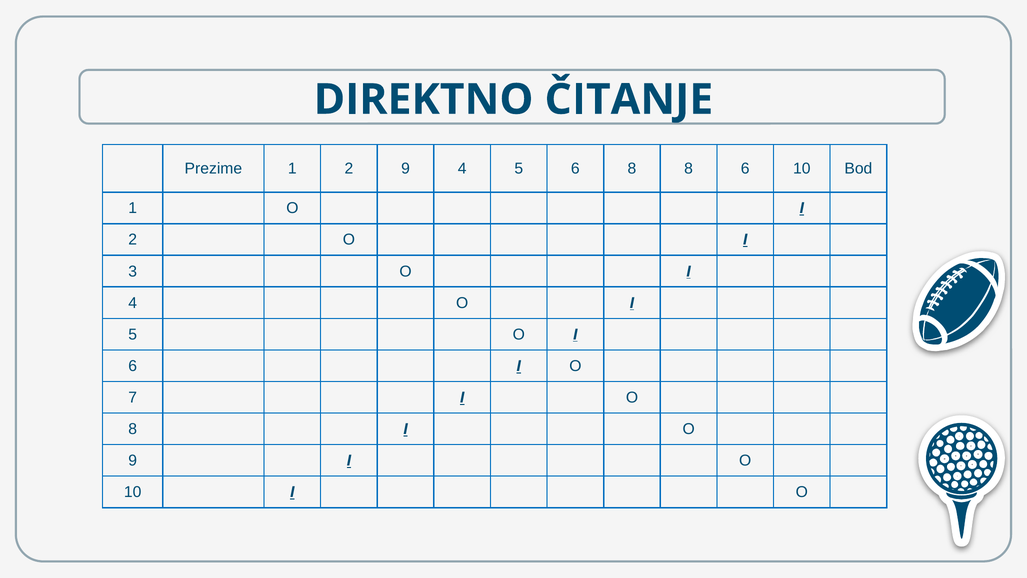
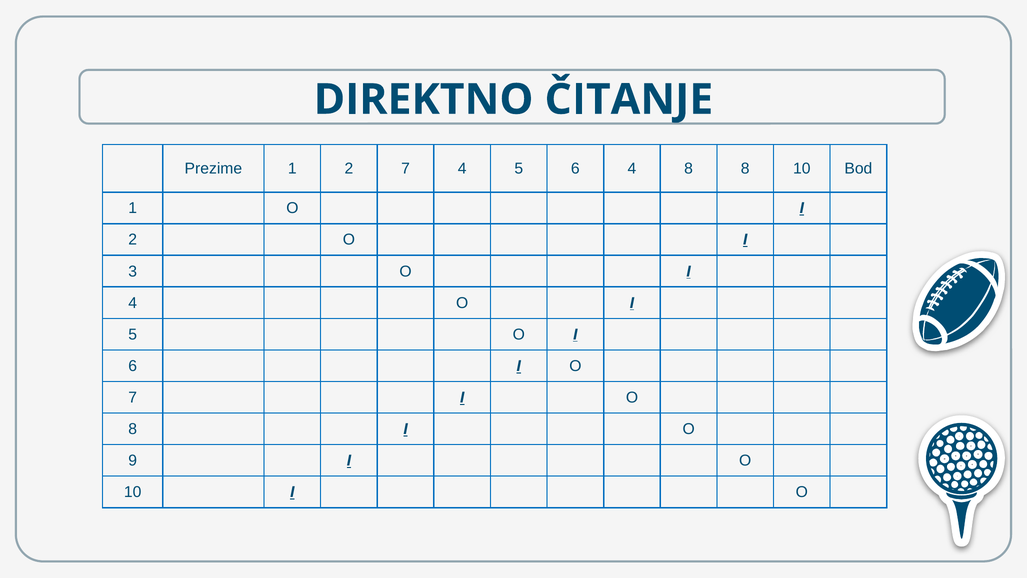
2 9: 9 -> 7 (406, 169)
6 8: 8 -> 4 (632, 169)
8 6: 6 -> 8 (745, 169)
